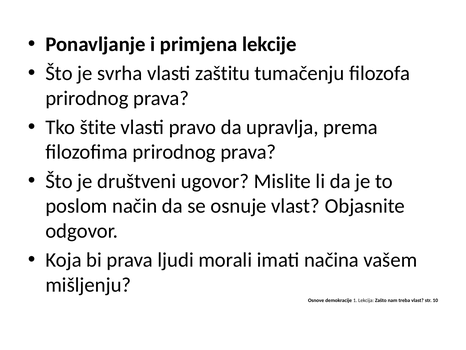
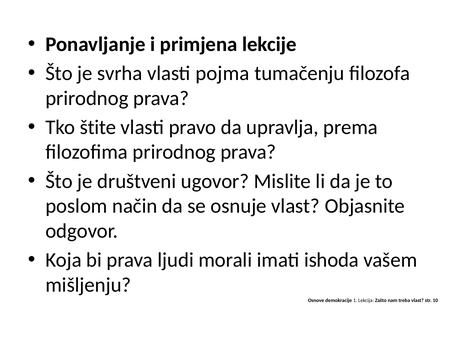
zaštitu: zaštitu -> pojma (222, 73)
načina: načina -> ishoda (331, 260)
